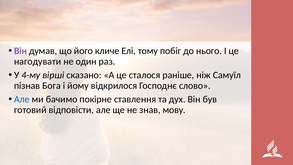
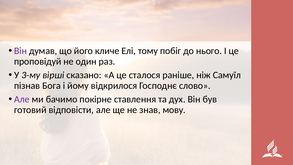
нагодувати: нагодувати -> проповідуй (38, 61)
4-му: 4-му -> 3-му (31, 75)
Але colour: blue -> purple (22, 99)
